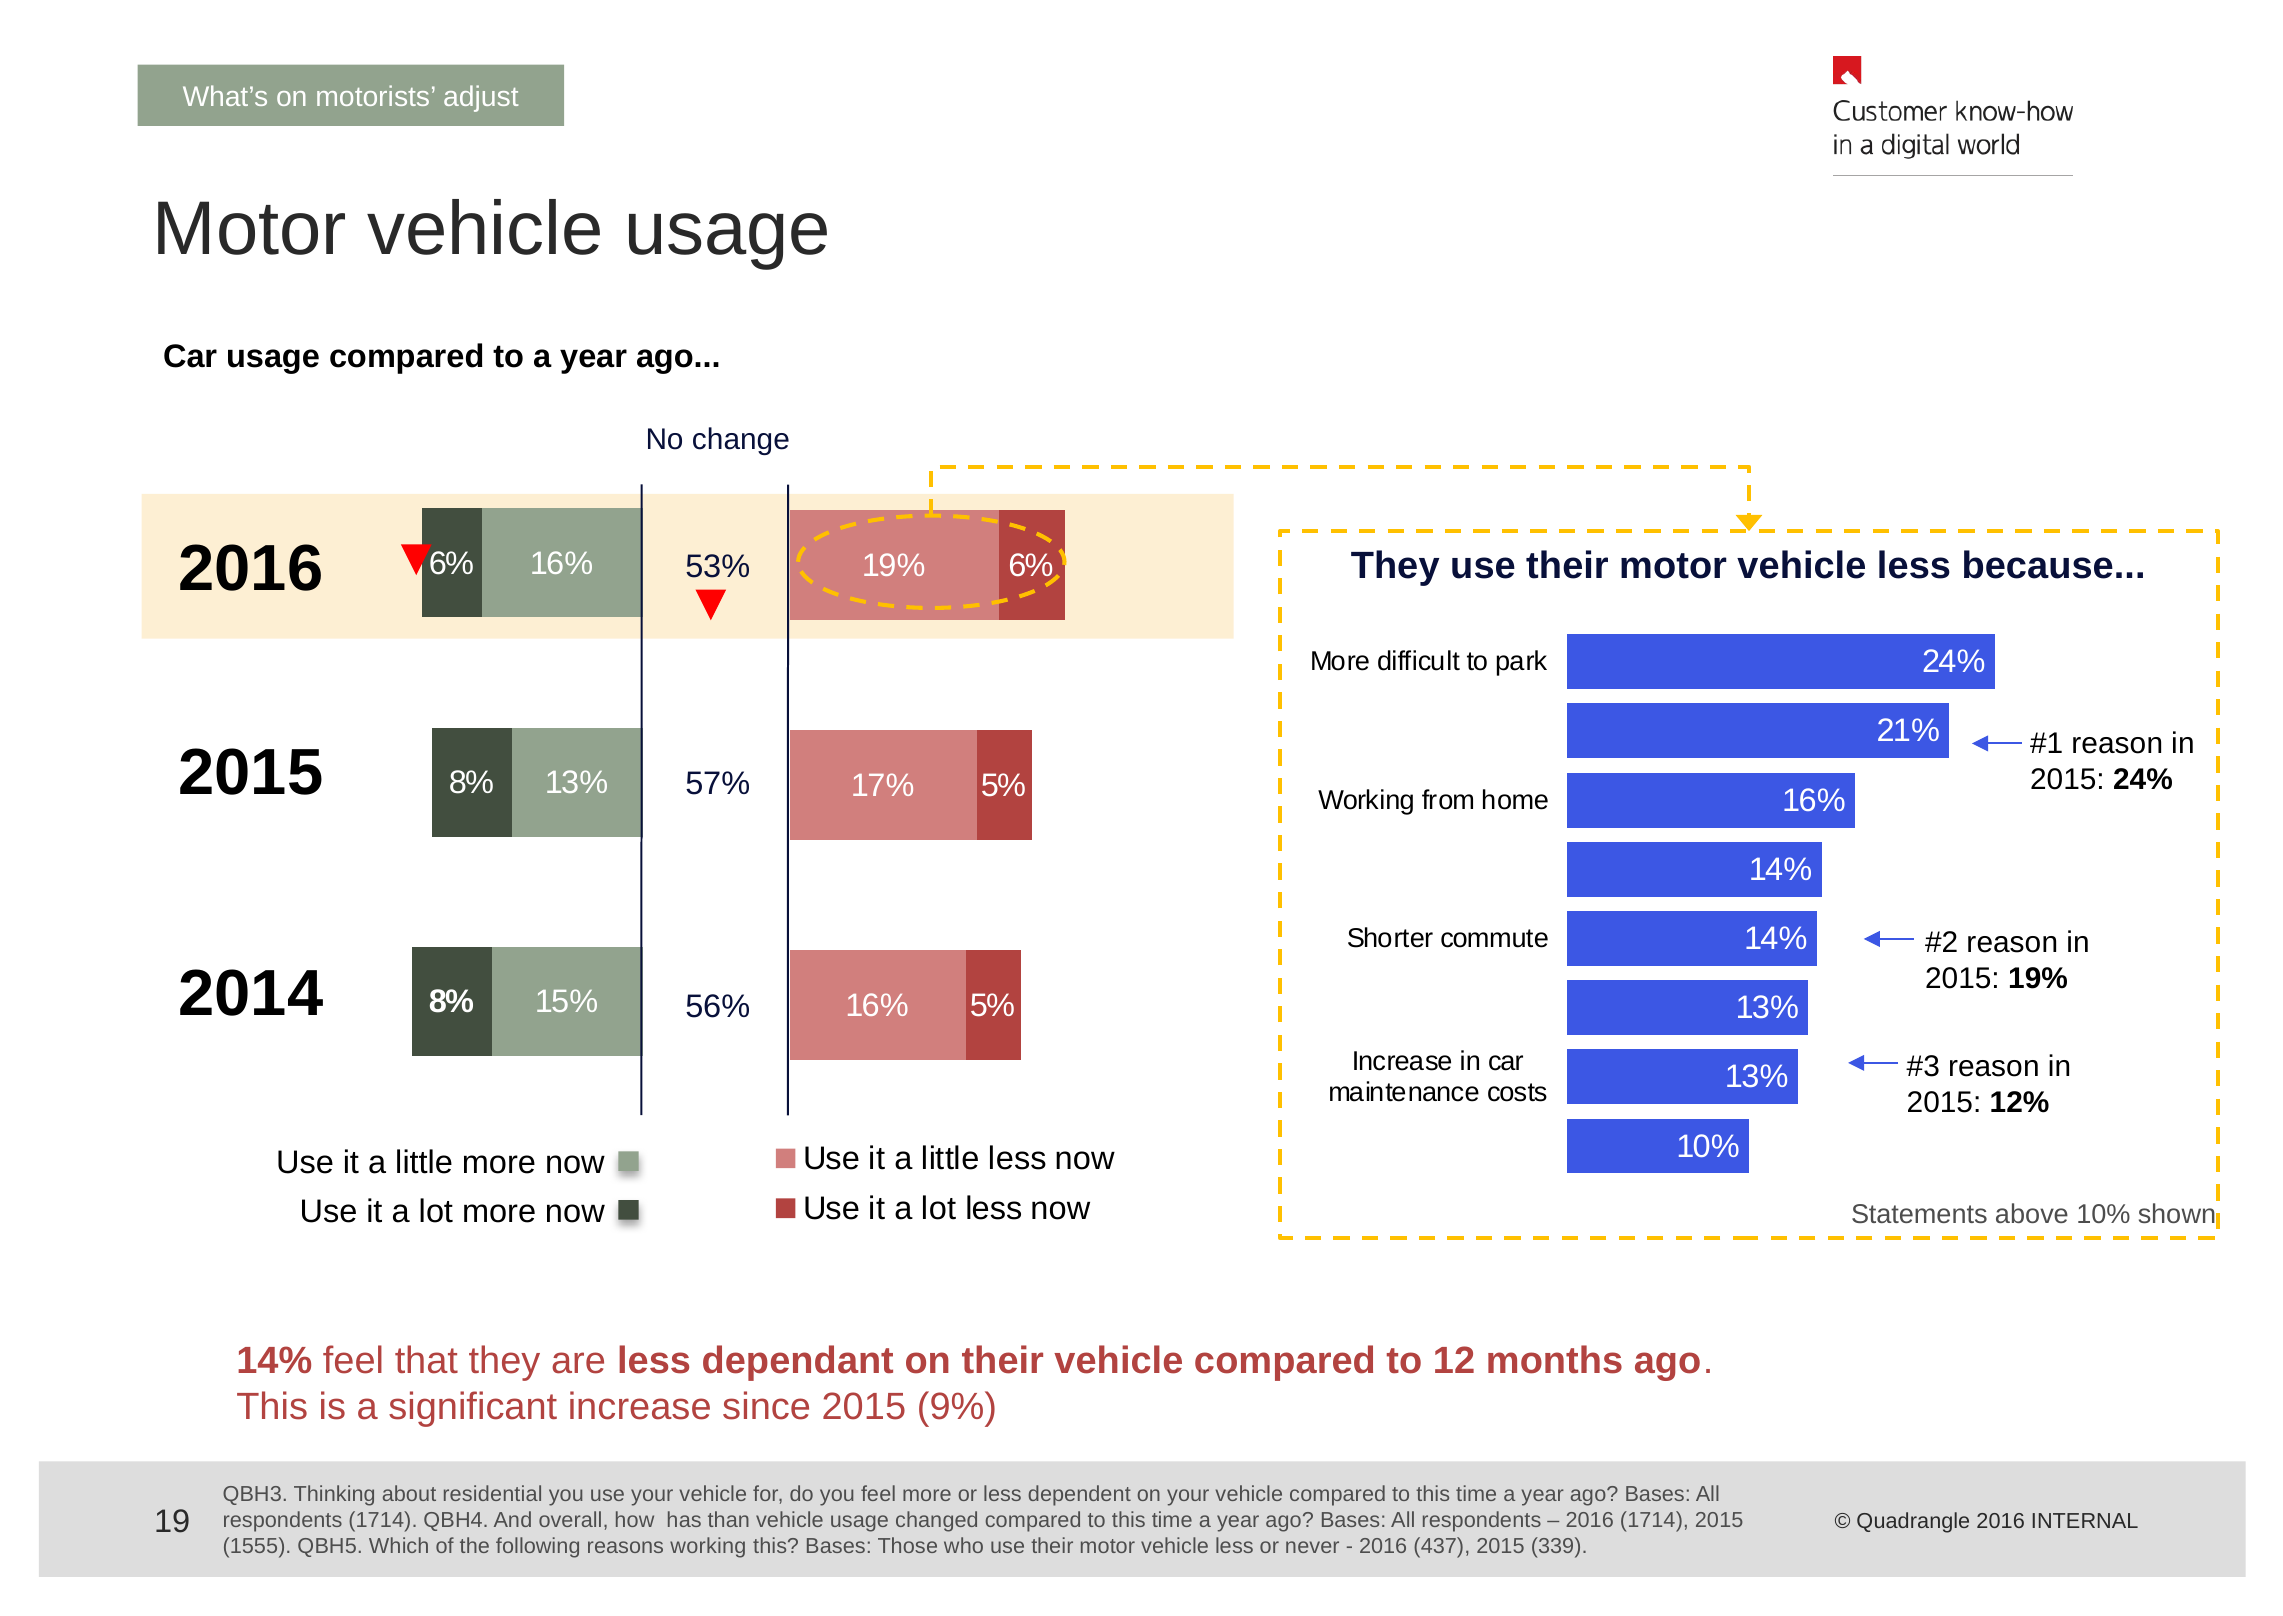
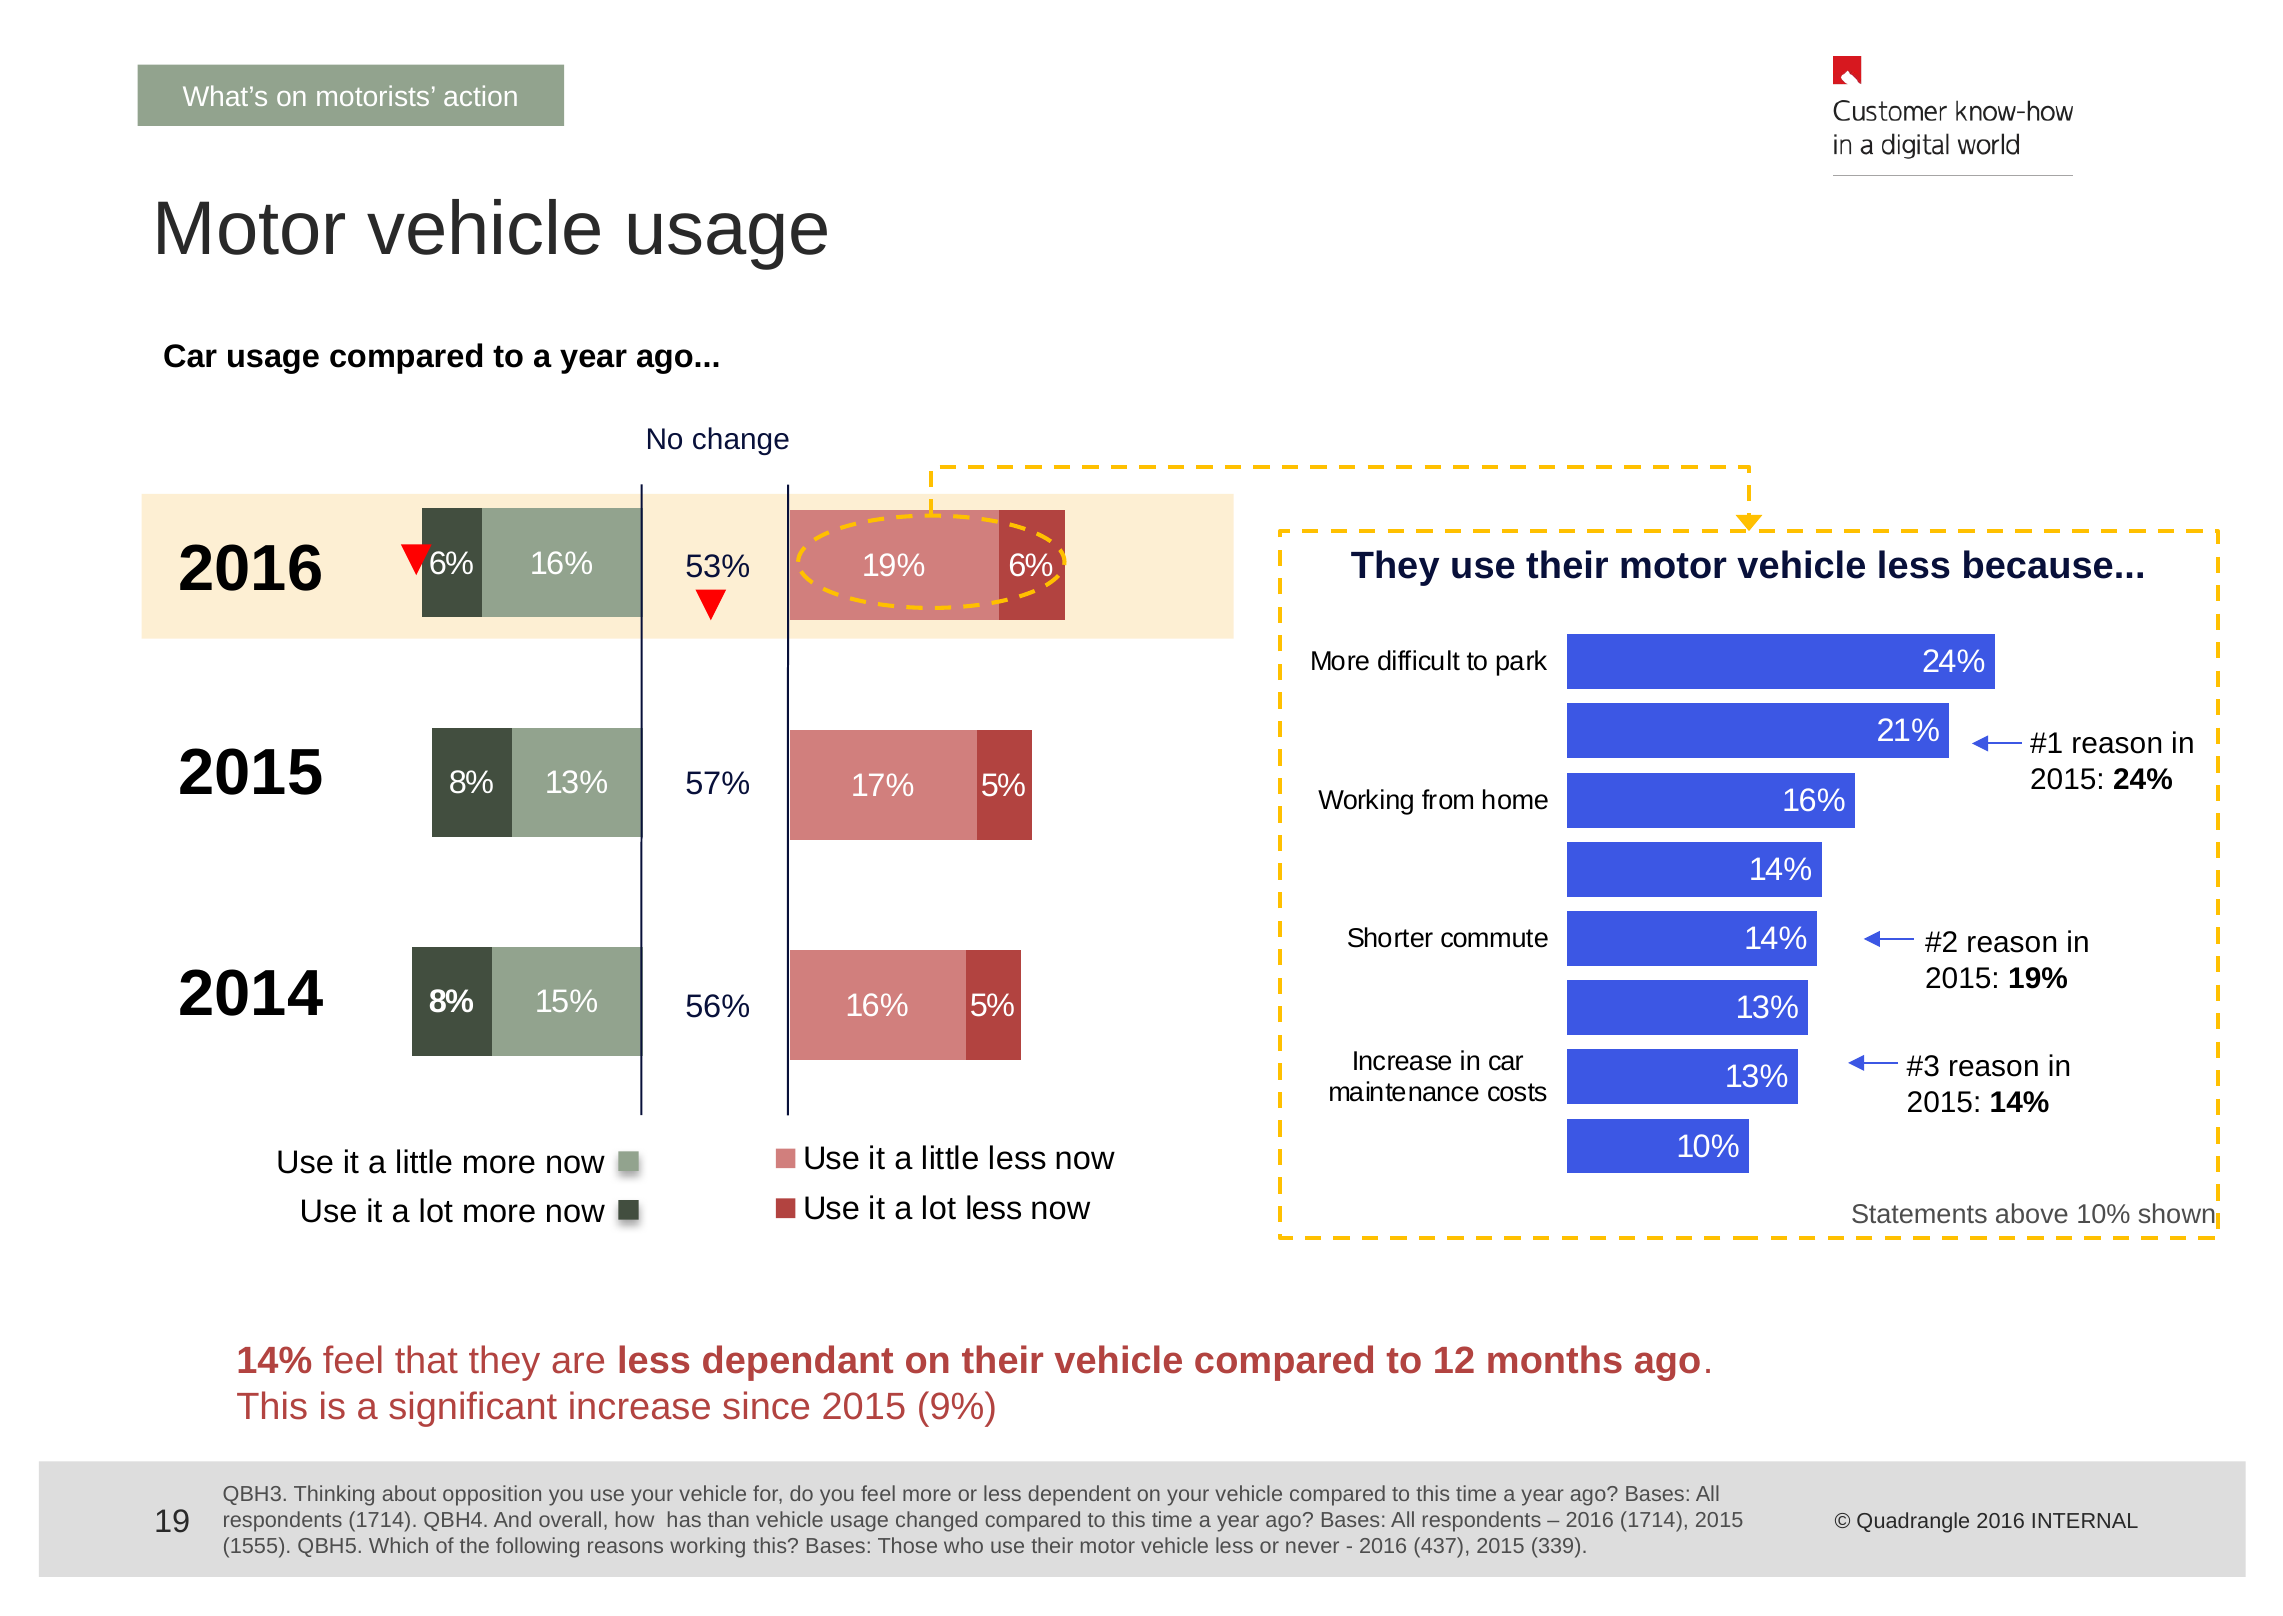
adjust: adjust -> action (481, 97)
2015 12%: 12% -> 14% (2020, 1102)
residential: residential -> opposition (492, 1493)
